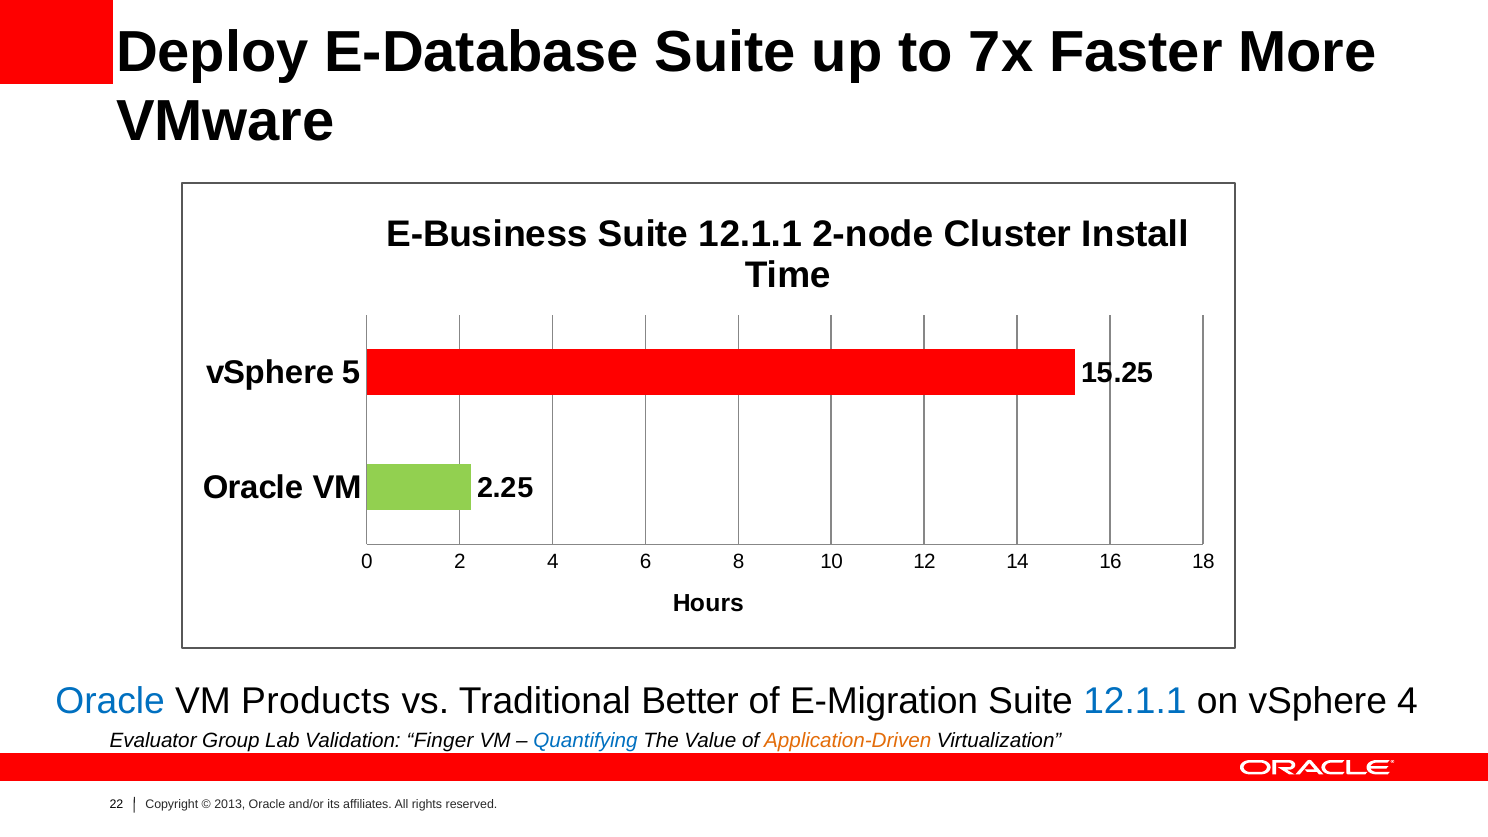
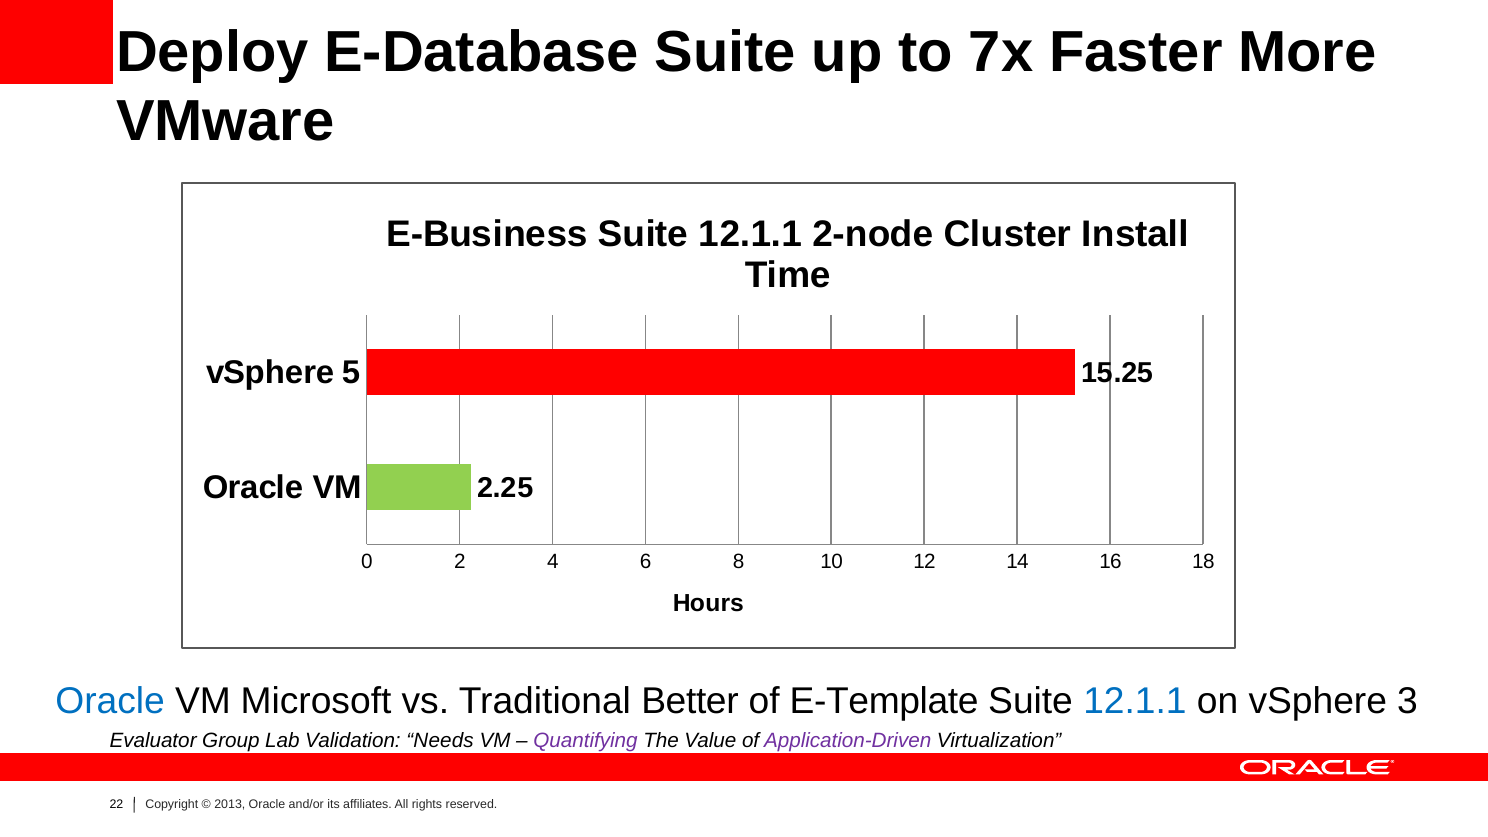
Products: Products -> Microsoft (316, 701)
E-Migration: E-Migration -> E-Template (884, 701)
vSphere 4: 4 -> 3 (1408, 701)
Finger: Finger -> Needs (440, 741)
Quantifying colour: blue -> purple (586, 741)
Application-Driven colour: orange -> purple (848, 741)
